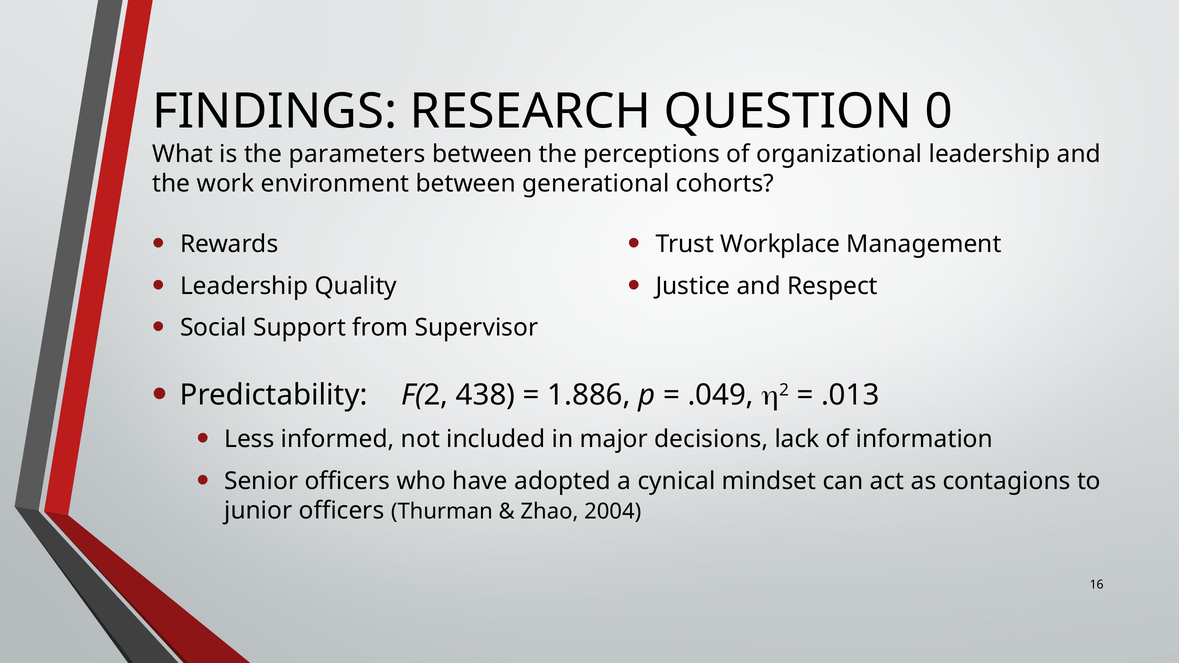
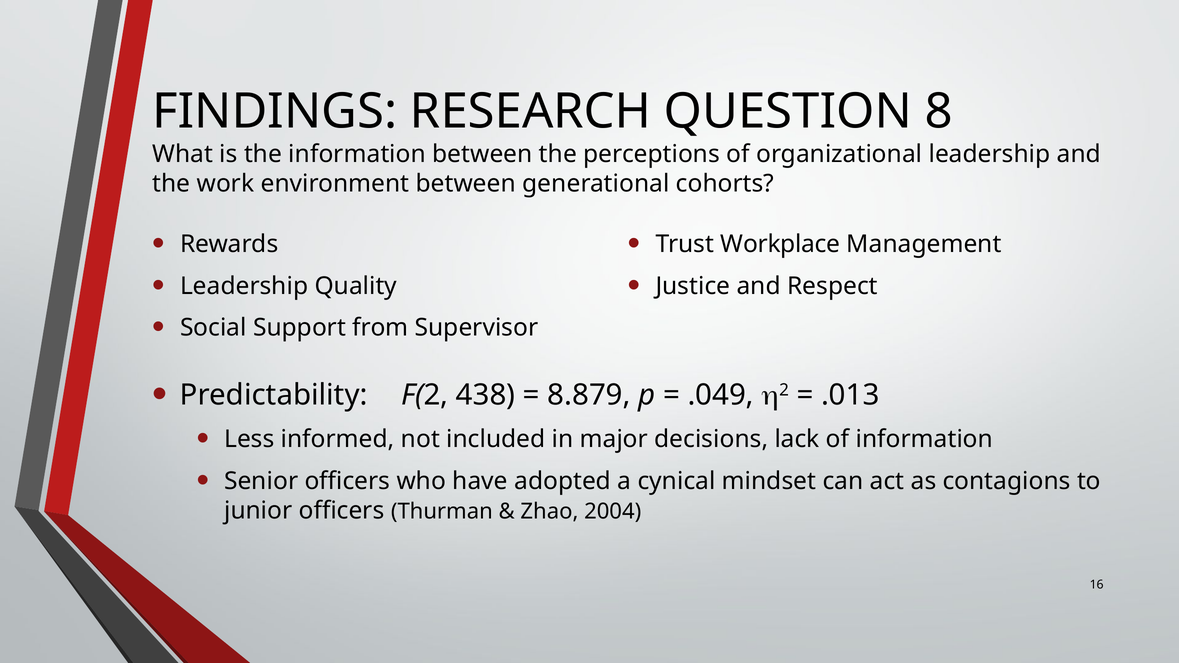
0: 0 -> 8 (939, 112)
the parameters: parameters -> information (357, 154)
1.886: 1.886 -> 8.879 (589, 395)
